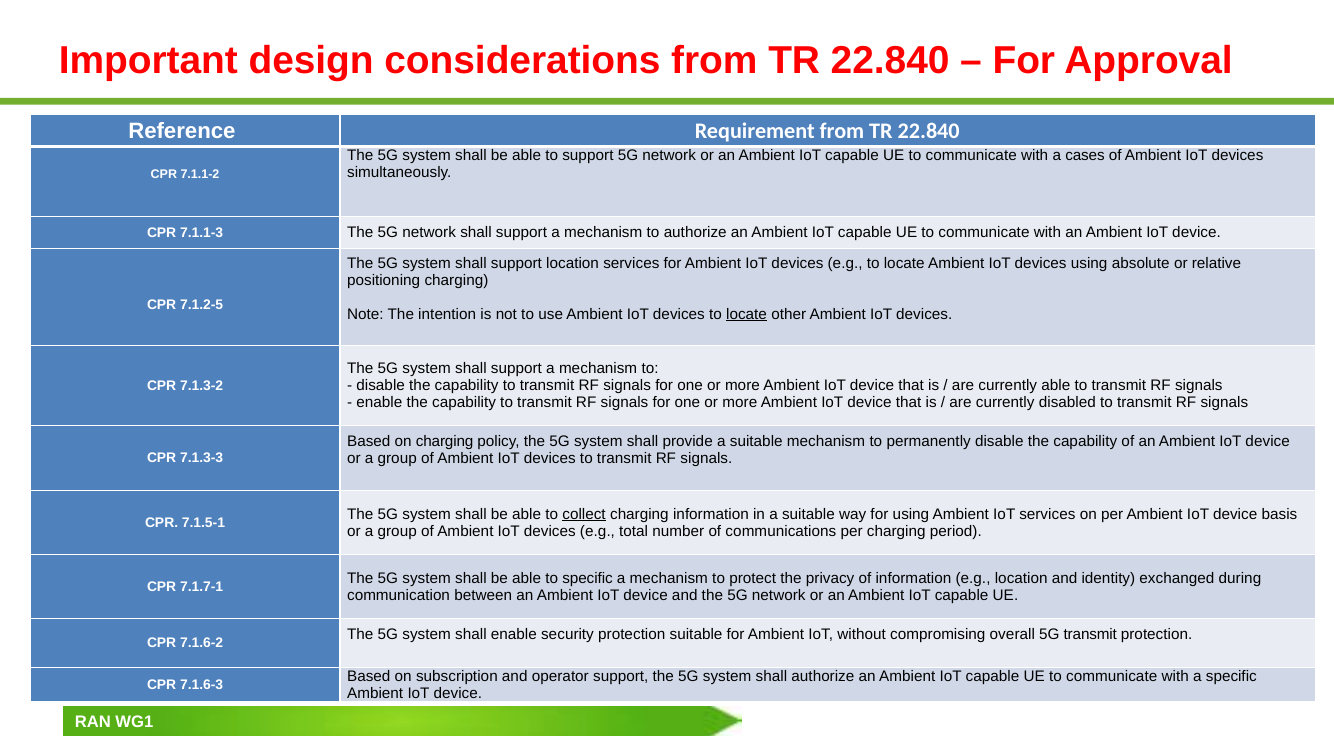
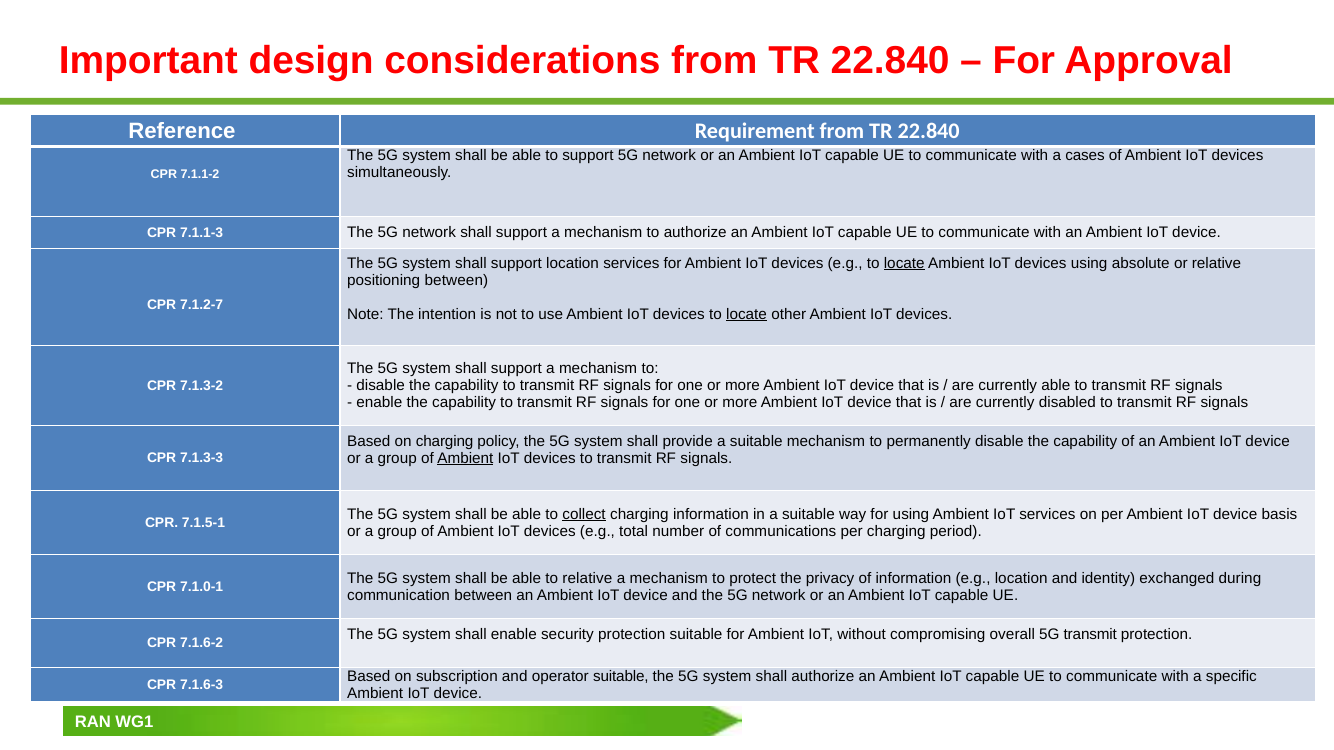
locate underline: none -> present (904, 263)
positioning charging: charging -> between (456, 280)
7.1.2-5: 7.1.2-5 -> 7.1.2-7 (202, 305)
Ambient underline: none -> present (465, 458)
to specific: specific -> relative (587, 579)
7.1.7-1: 7.1.7-1 -> 7.1.0-1 (202, 587)
operator support: support -> suitable (621, 677)
